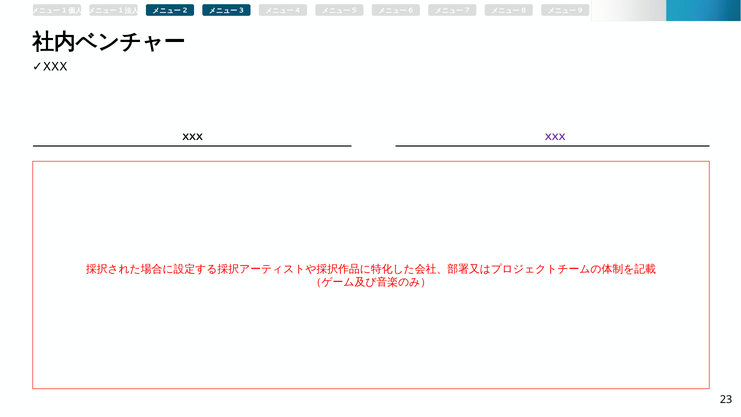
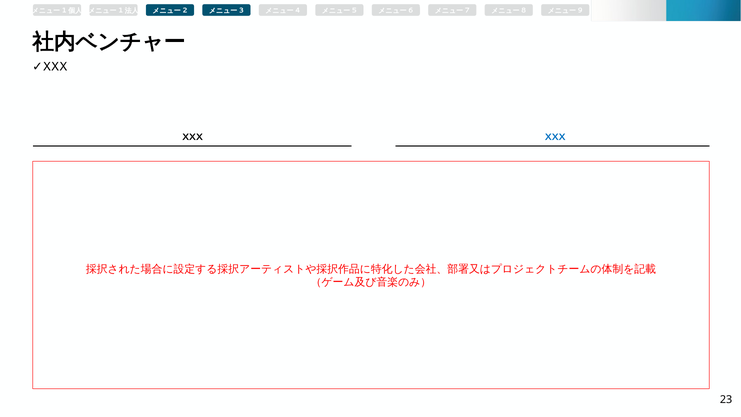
XXX colour: purple -> blue (555, 137)
